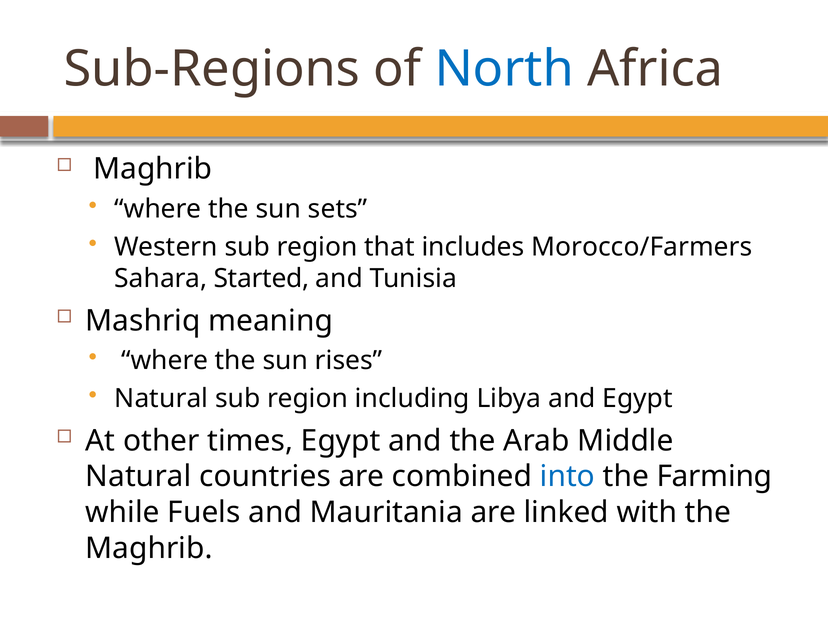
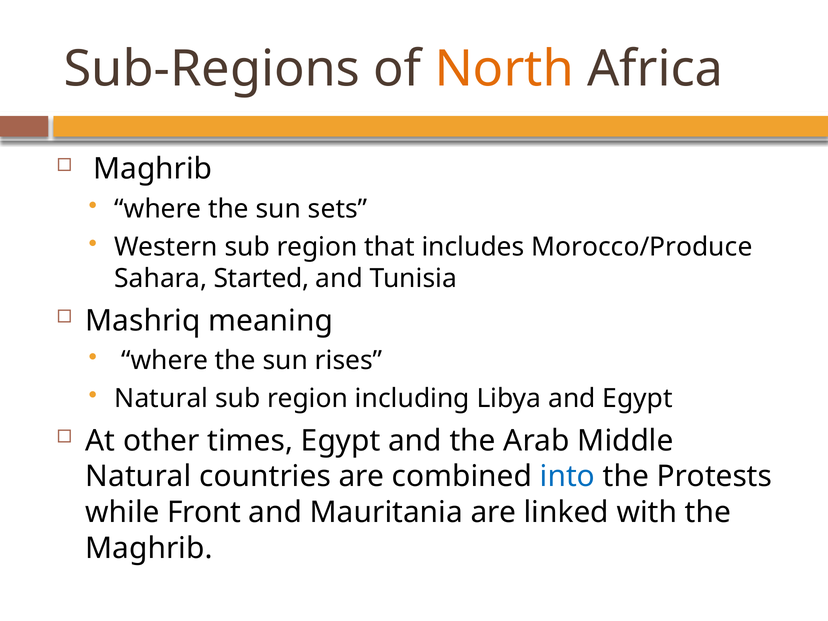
North colour: blue -> orange (504, 69)
Morocco/Farmers: Morocco/Farmers -> Morocco/Produce (642, 247)
Farming: Farming -> Protests (714, 477)
Fuels: Fuels -> Front (204, 512)
